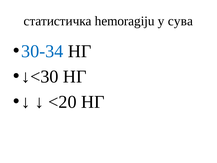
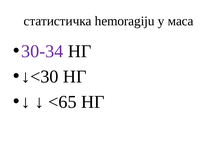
сува: сува -> маса (181, 21)
30-34 colour: blue -> purple (42, 51)
<20: <20 -> <65 (62, 102)
